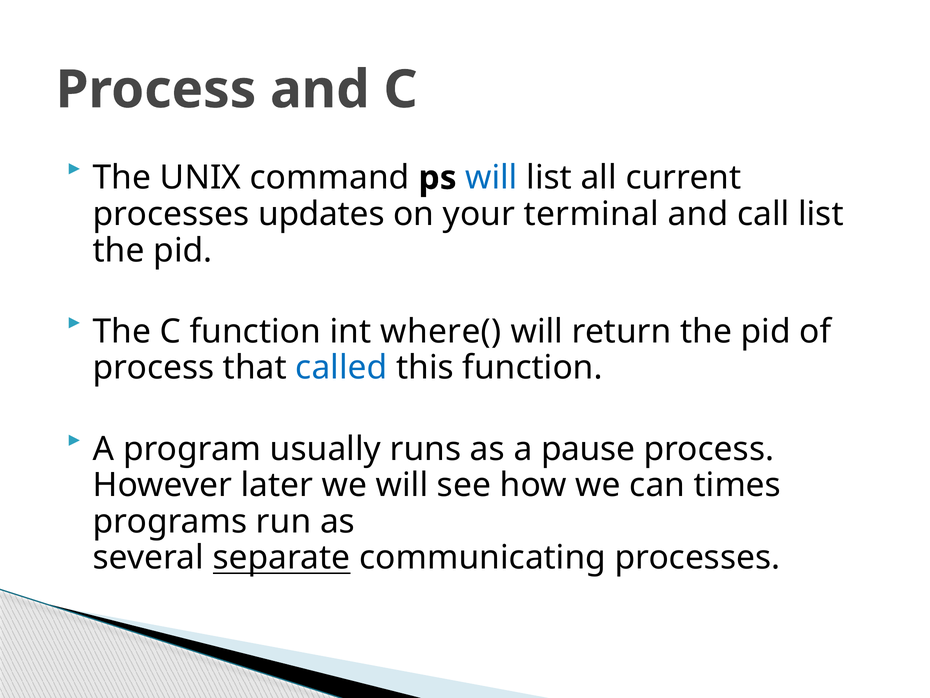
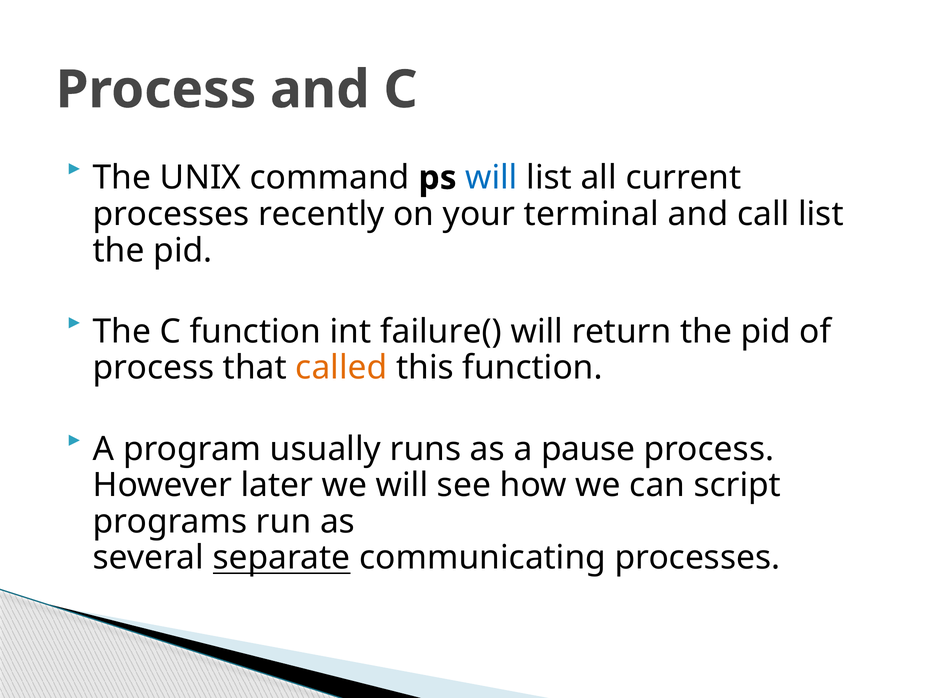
updates: updates -> recently (321, 214)
where(: where( -> failure( (441, 331)
called colour: blue -> orange (341, 368)
times: times -> script (737, 485)
